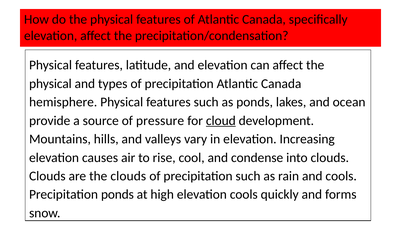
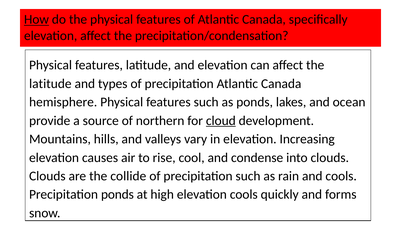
How underline: none -> present (36, 19)
physical: physical -> latitude (50, 84)
pressure: pressure -> northern (160, 120)
the clouds: clouds -> collide (128, 176)
